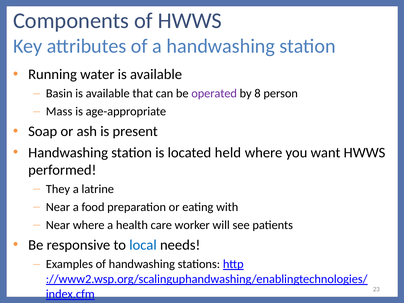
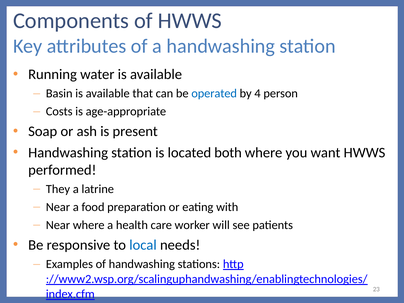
operated colour: purple -> blue (214, 94)
8: 8 -> 4 (258, 94)
Mass: Mass -> Costs (59, 112)
held: held -> both (228, 153)
